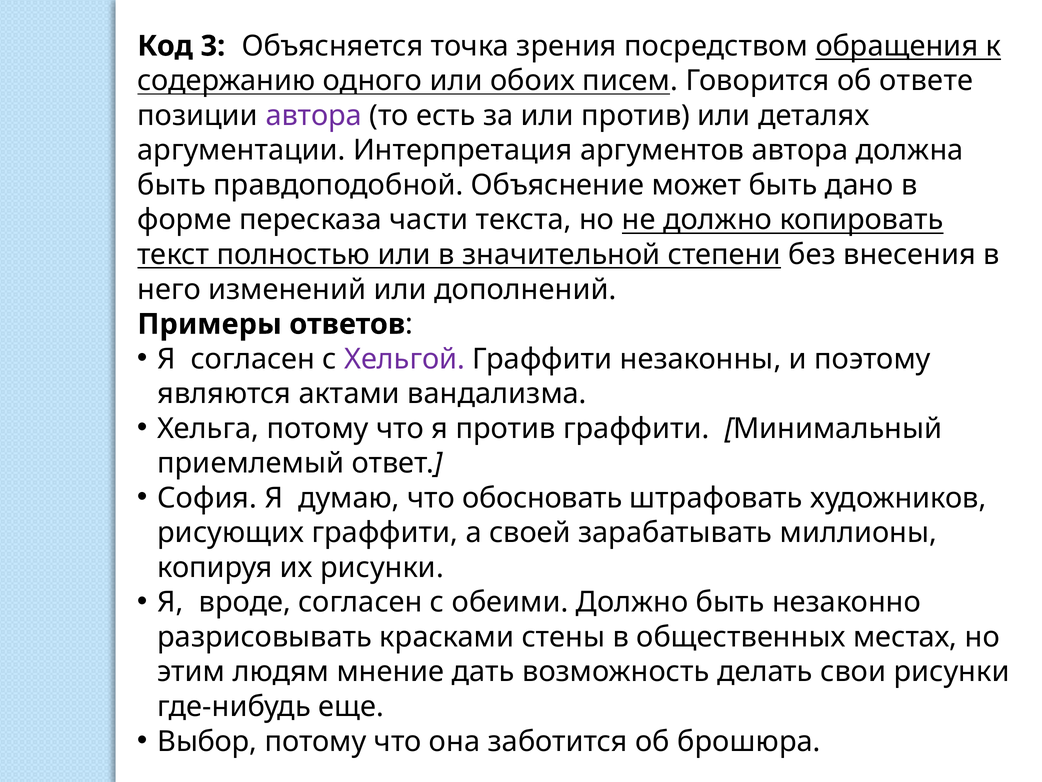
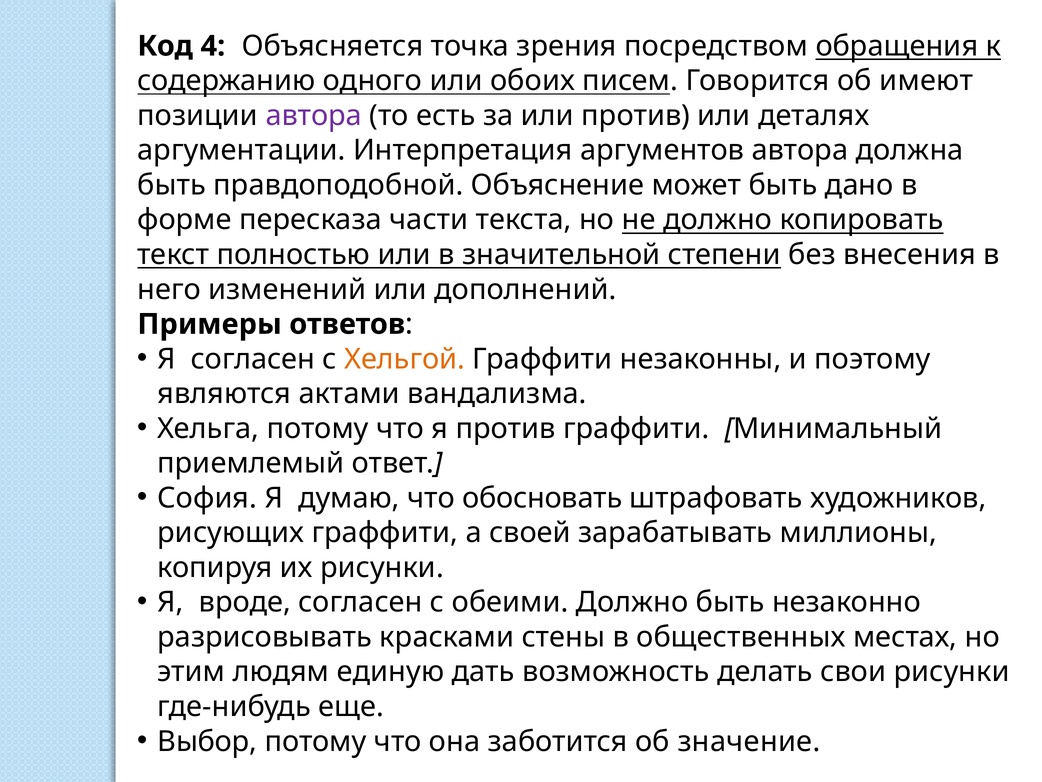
3: 3 -> 4 (213, 46)
ответе: ответе -> имеют (926, 81)
Хельгой colour: purple -> orange (405, 359)
мнение: мнение -> единую (391, 671)
брошюра: брошюра -> значение (749, 741)
